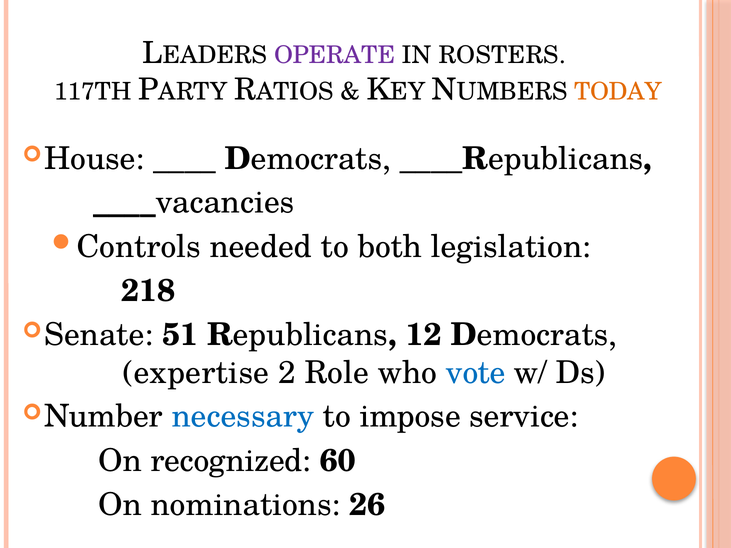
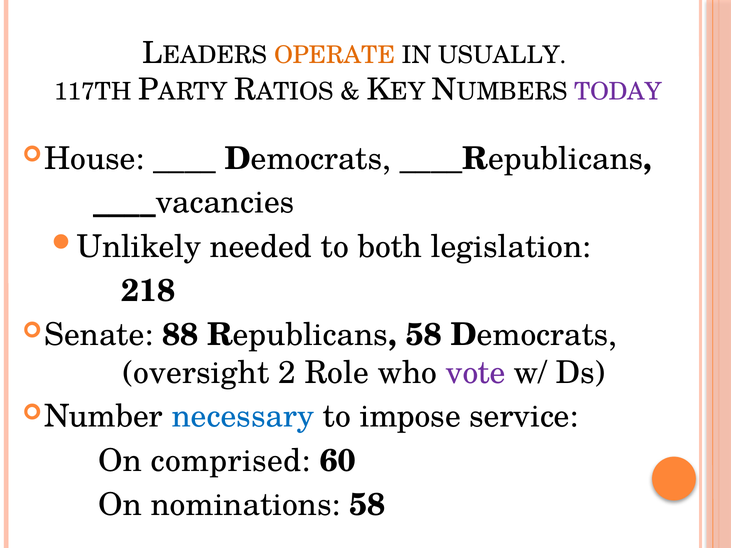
OPERATE colour: purple -> orange (335, 55)
ROSTERS: ROSTERS -> USUALLY (502, 55)
TODAY colour: orange -> purple (618, 92)
Controls: Controls -> Unlikely (139, 247)
51: 51 -> 88 (180, 335)
Republicans 12: 12 -> 58 (424, 335)
expertise: expertise -> oversight (196, 373)
vote colour: blue -> purple (476, 373)
recognized: recognized -> comprised (231, 461)
nominations 26: 26 -> 58 (367, 505)
